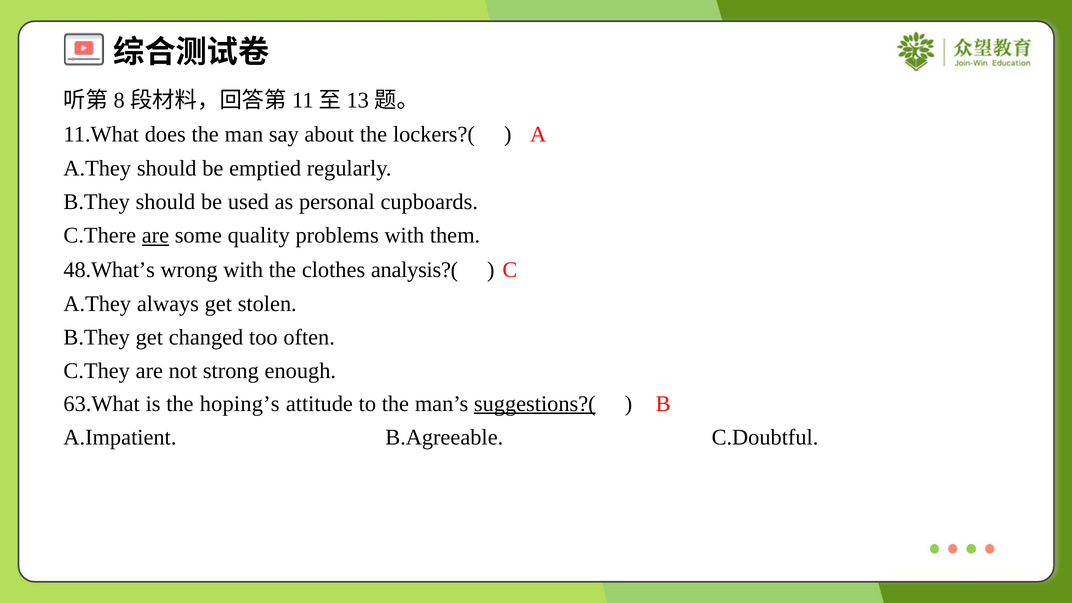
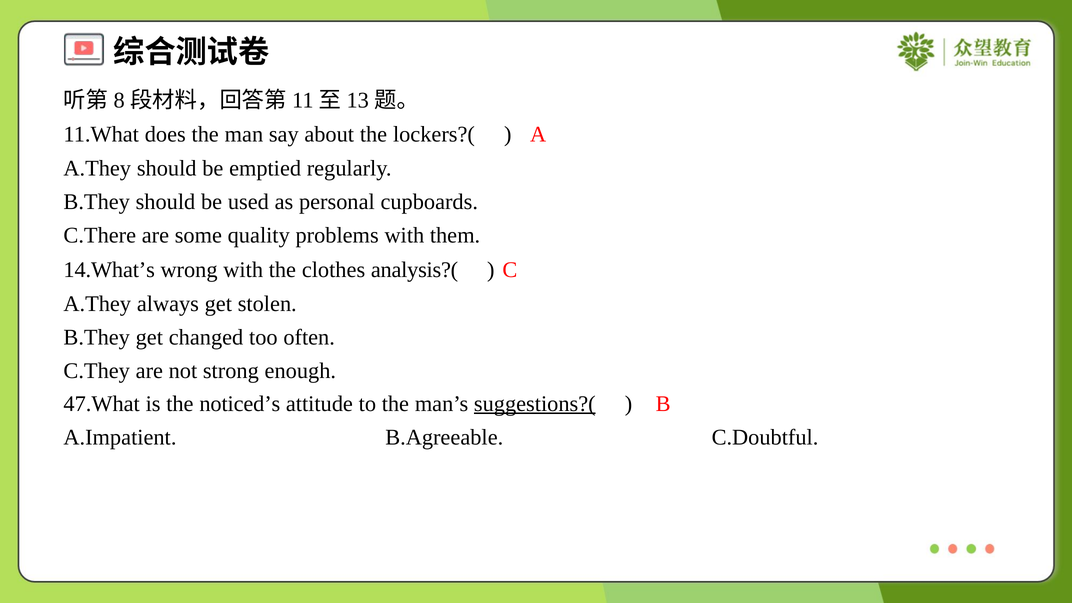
are underline: present -> none (155, 236)
48.What’s: 48.What’s -> 14.What’s (109, 270)
63.What: 63.What -> 47.What (102, 404)
hoping’s: hoping’s -> noticed’s (240, 404)
